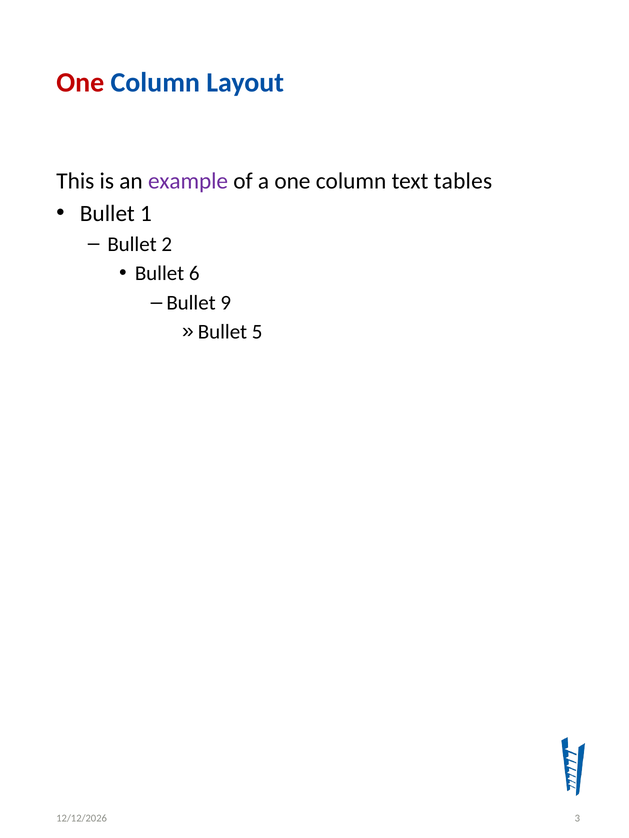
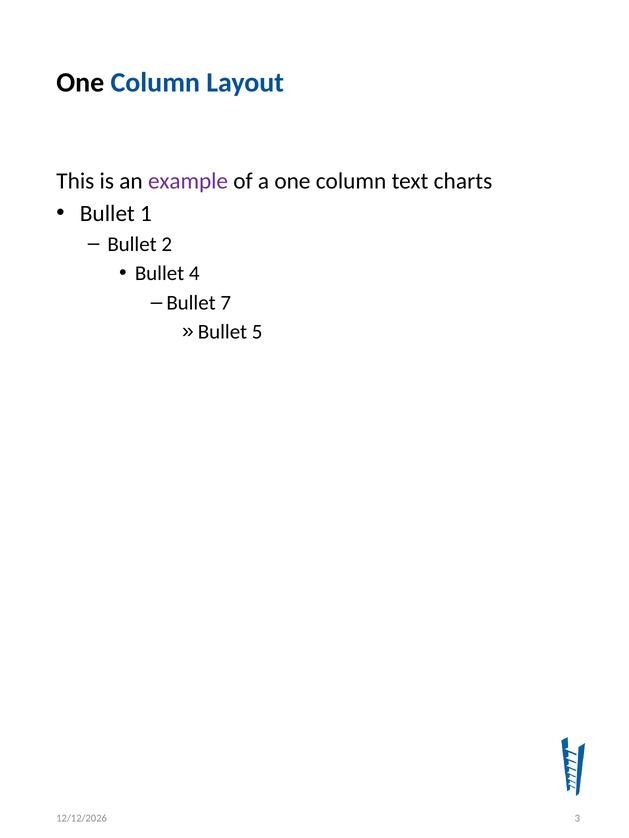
One colour: red -> black (80, 82)
tables: tables -> charts (463, 181)
6: 6 -> 4 (194, 274)
9: 9 -> 7 (226, 303)
